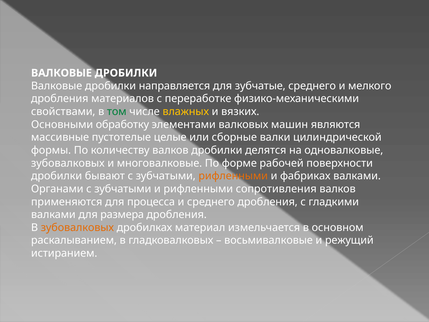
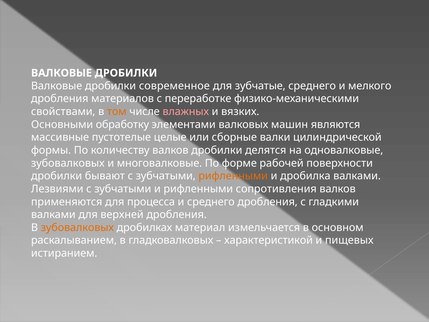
направляется: направляется -> современное (174, 86)
том colour: green -> orange (117, 112)
влажных colour: yellow -> pink (186, 112)
фабриках: фабриках -> дробилка (305, 176)
Органами: Органами -> Лезвиями (57, 189)
размера: размера -> верхней (122, 215)
восьмивалковые: восьмивалковые -> характеристикой (269, 240)
режущий: режущий -> пищевых (349, 240)
